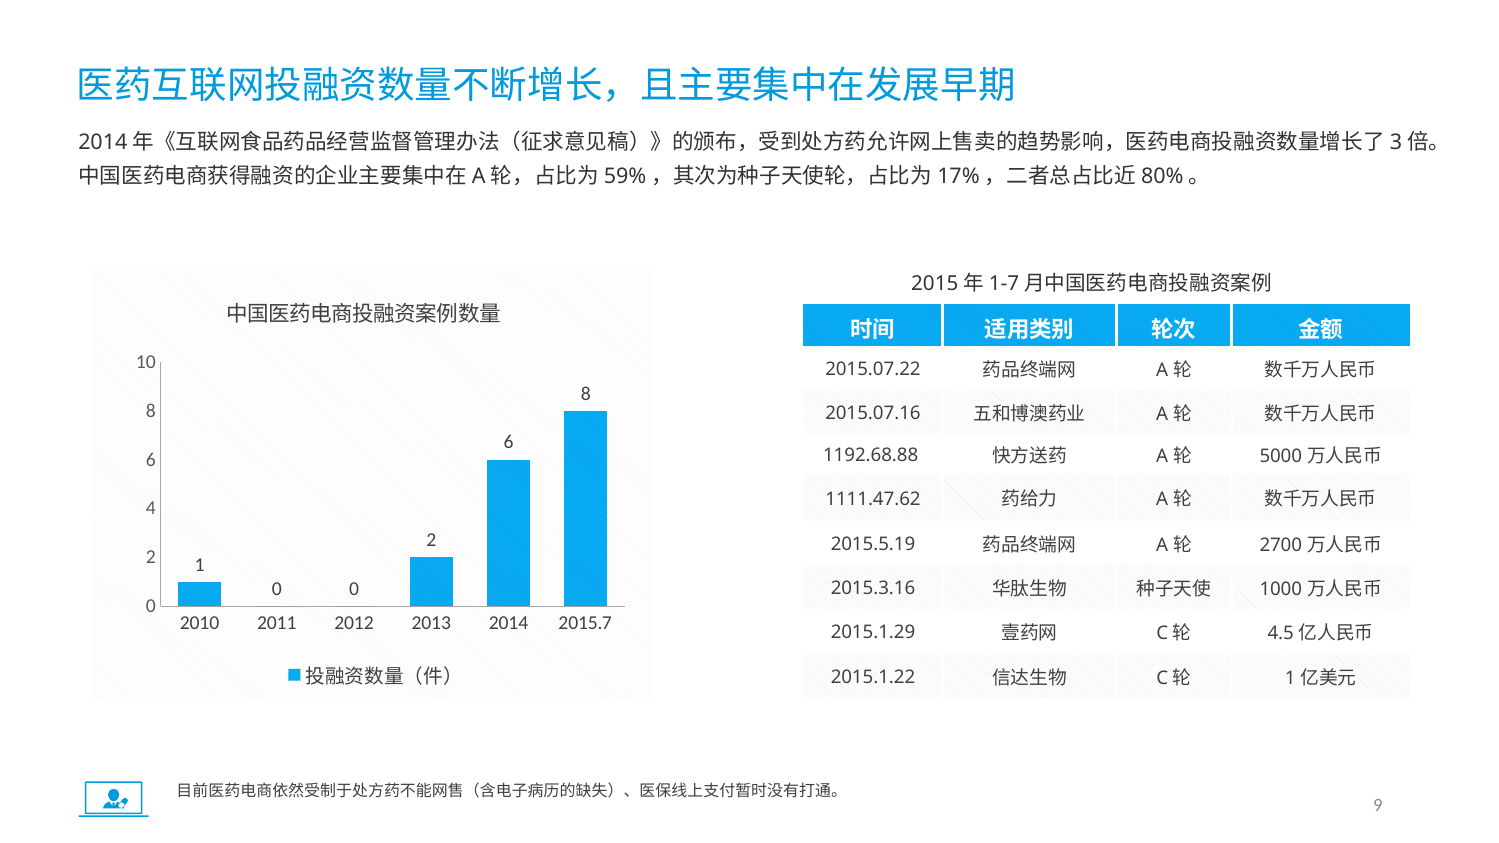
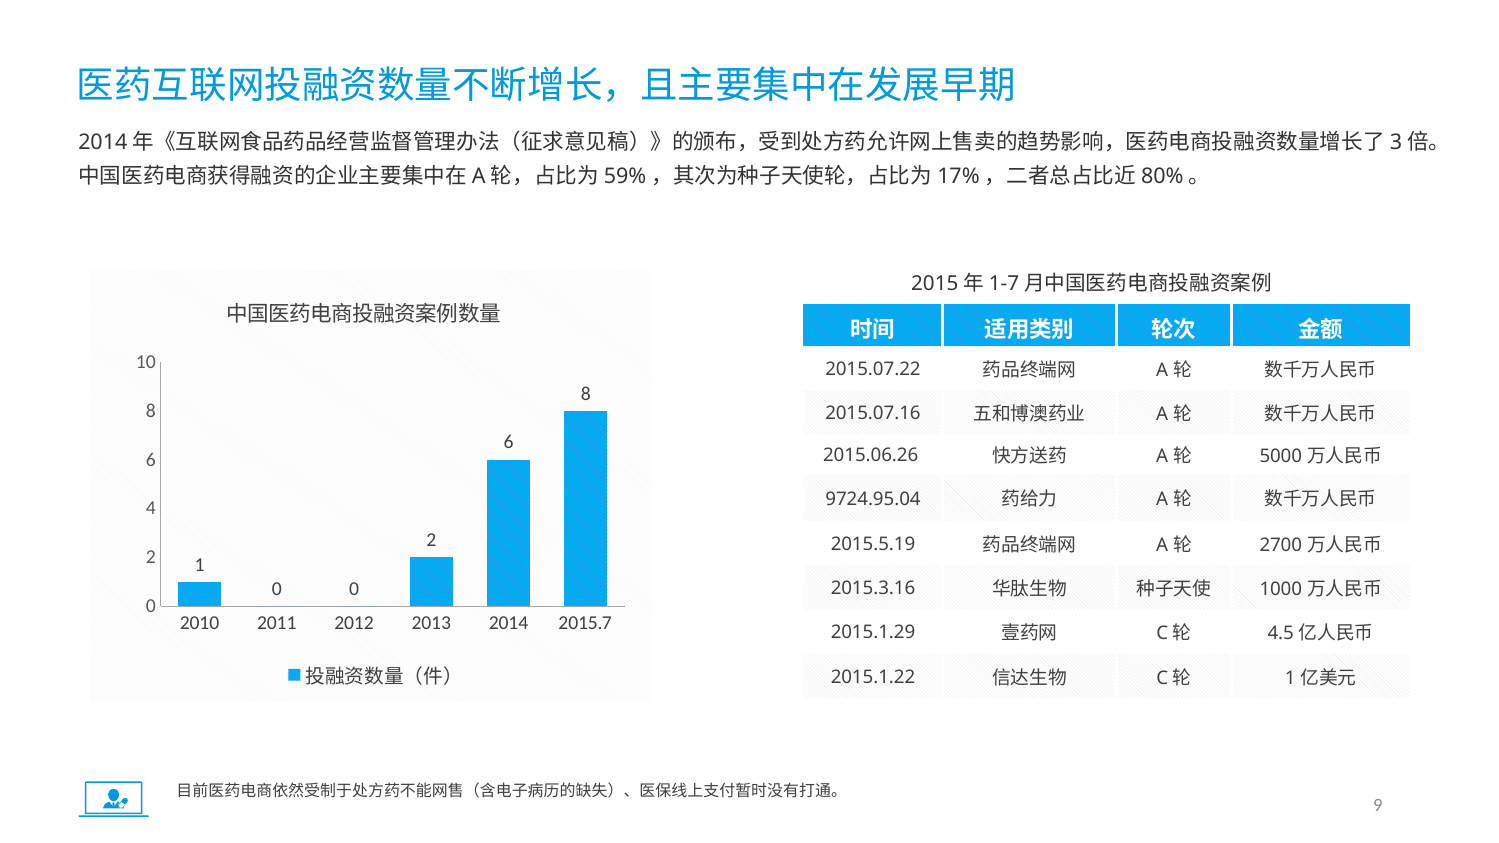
1192.68.88: 1192.68.88 -> 2015.06.26 (871, 456)
1111.47.62: 1111.47.62 -> 9724.95.04 (873, 499)
